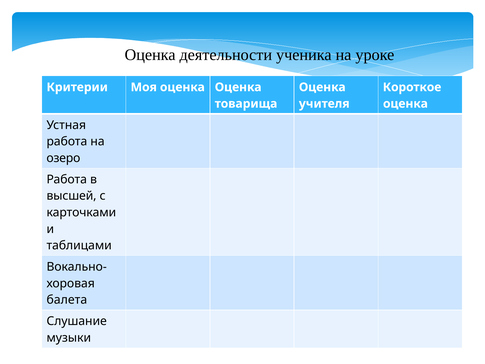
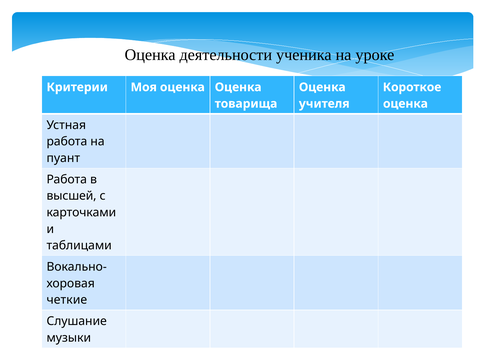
озеро: озеро -> пуант (63, 158)
балета: балета -> четкие (67, 300)
